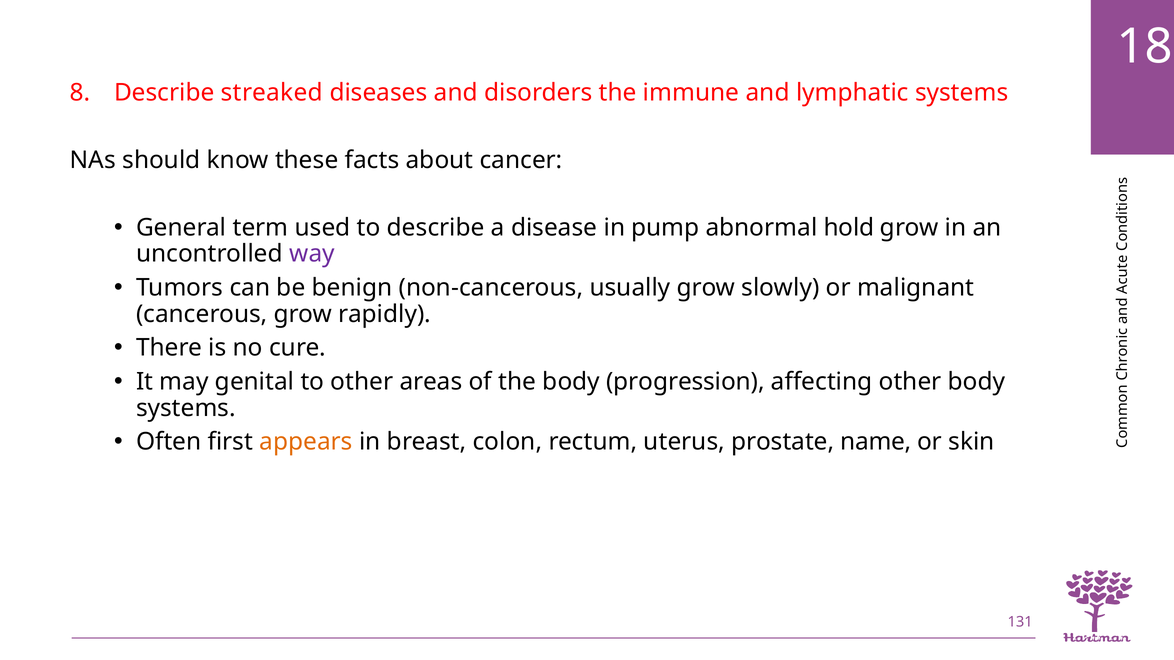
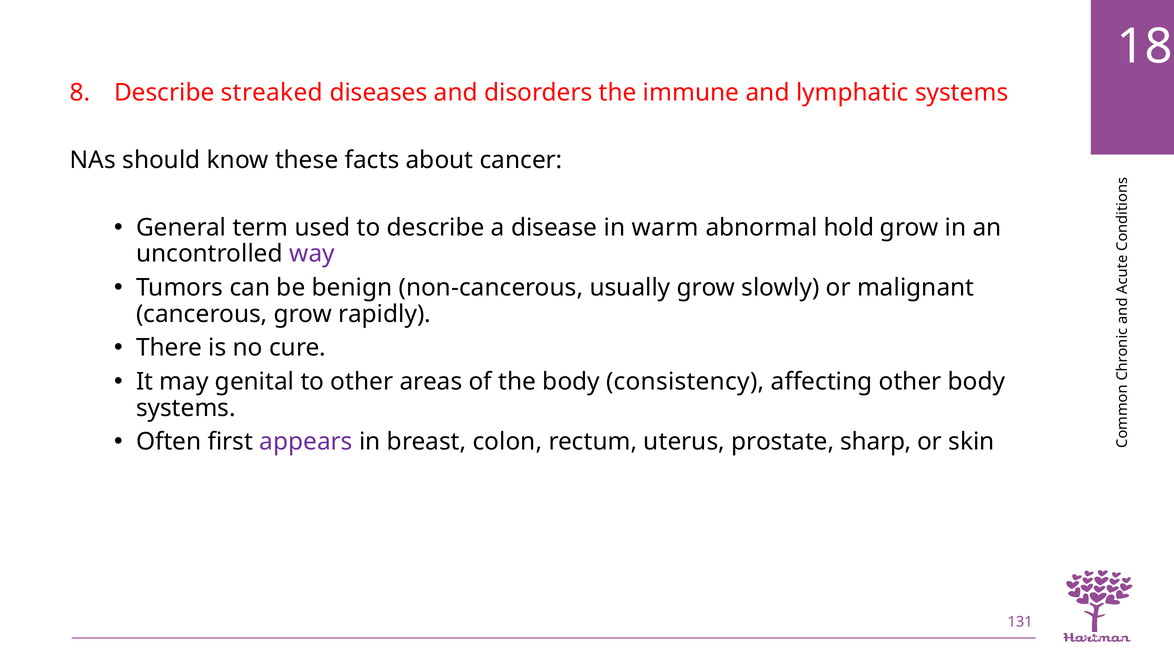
pump: pump -> warm (665, 228)
progression: progression -> consistency (685, 382)
appears colour: orange -> purple (306, 442)
name: name -> sharp (876, 442)
